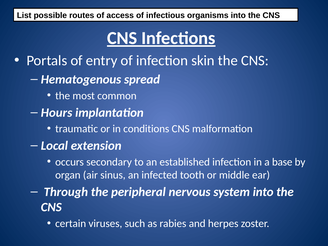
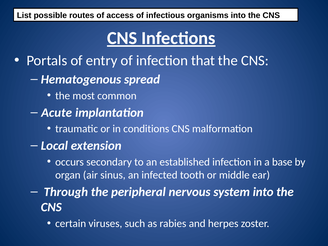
skin: skin -> that (203, 61)
Hours: Hours -> Acute (57, 113)
